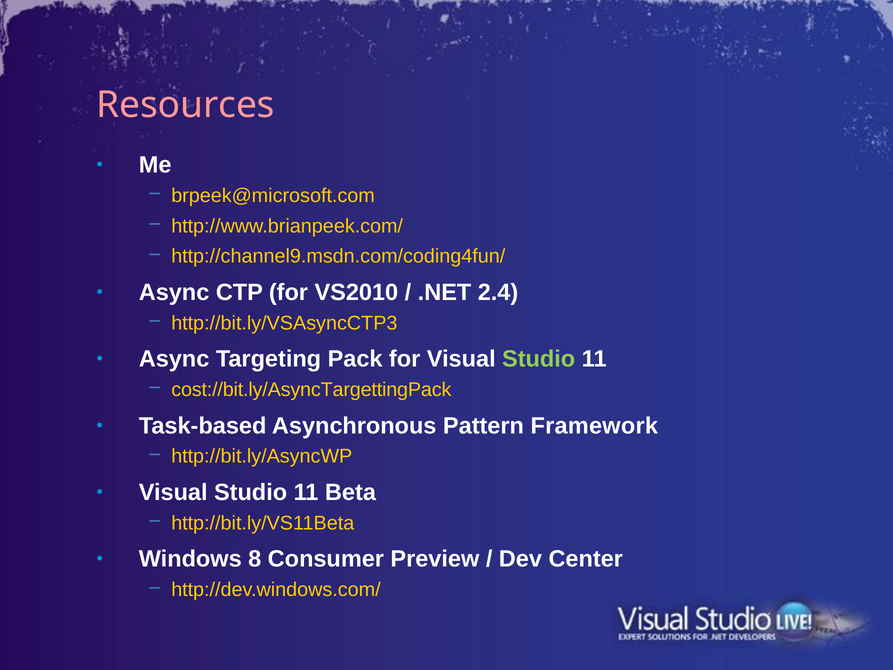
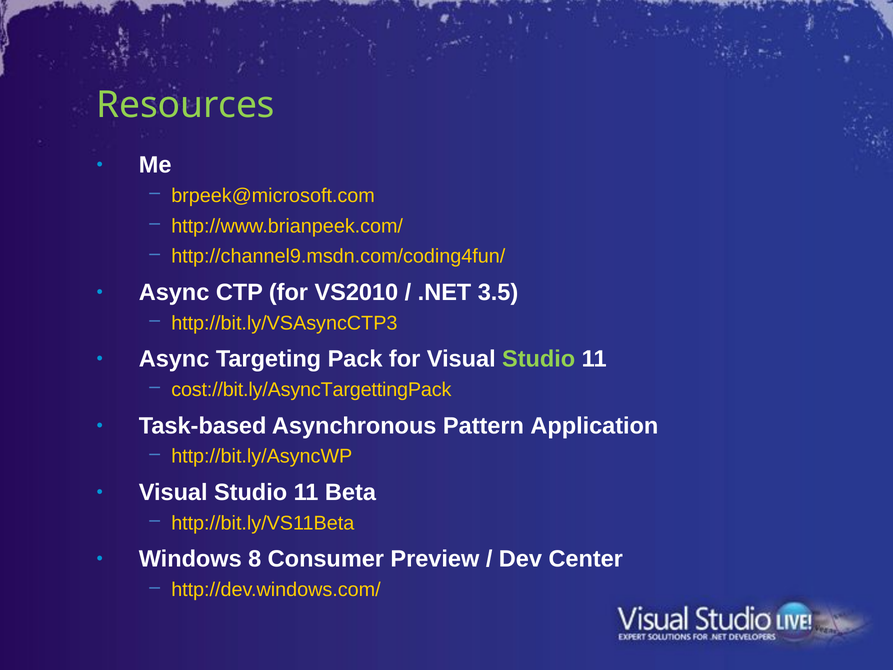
Resources colour: pink -> light green (185, 105)
2.4: 2.4 -> 3.5 (498, 292)
Framework: Framework -> Application (594, 426)
